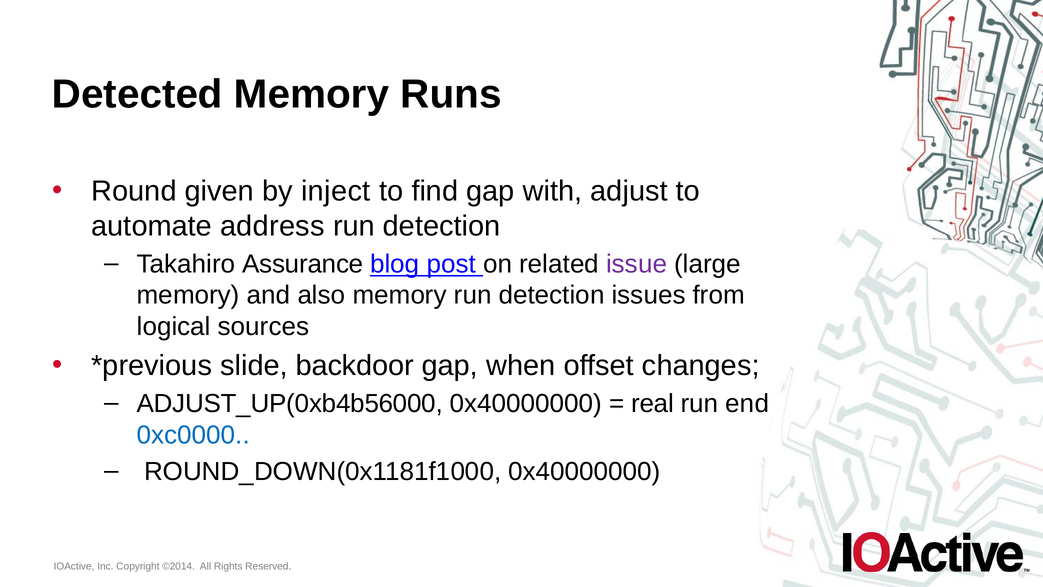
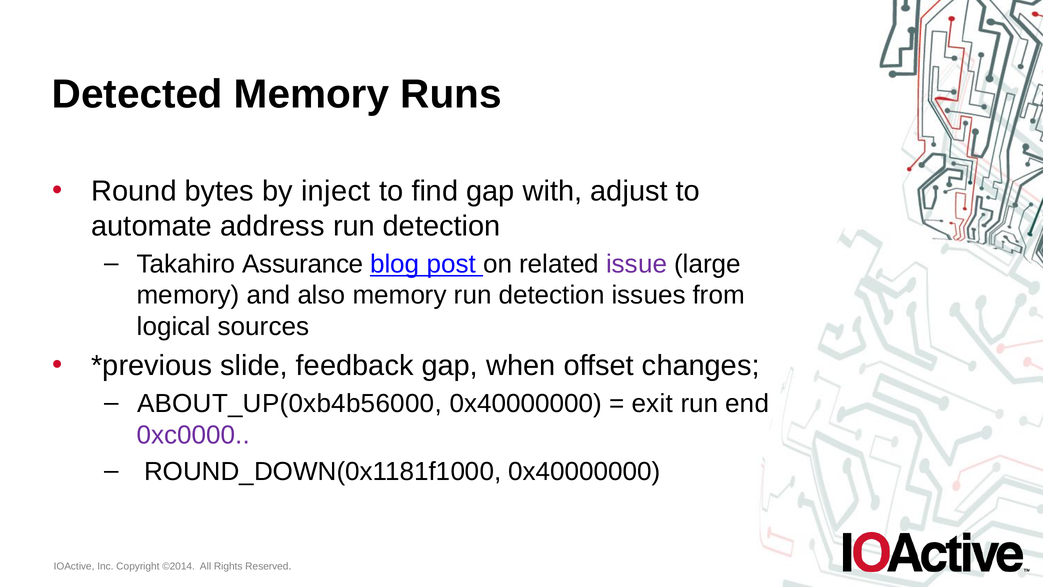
given: given -> bytes (219, 191)
backdoor: backdoor -> feedback (355, 366)
ADJUST_UP(0xb4b56000: ADJUST_UP(0xb4b56000 -> ABOUT_UP(0xb4b56000 (290, 404)
real: real -> exit (652, 404)
0xc0000 colour: blue -> purple (193, 435)
